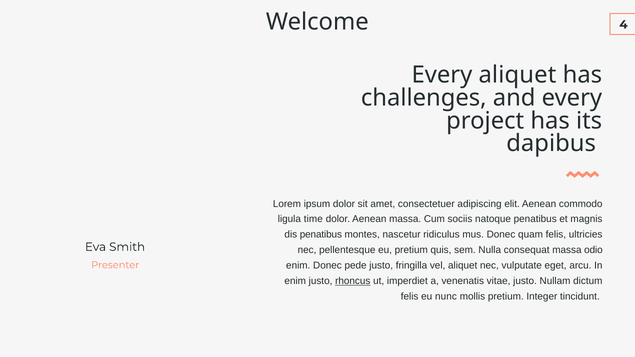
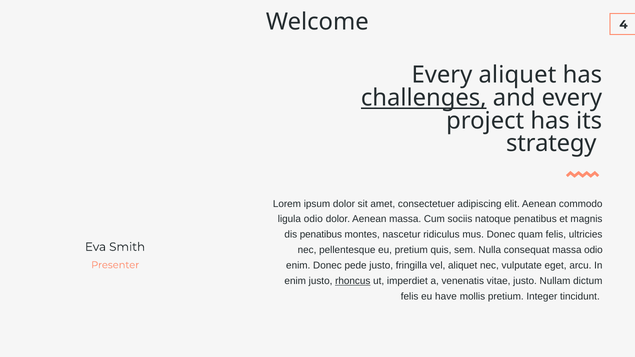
challenges underline: none -> present (424, 98)
dapibus: dapibus -> strategy (551, 144)
ligula time: time -> odio (313, 219)
nunc: nunc -> have (446, 297)
